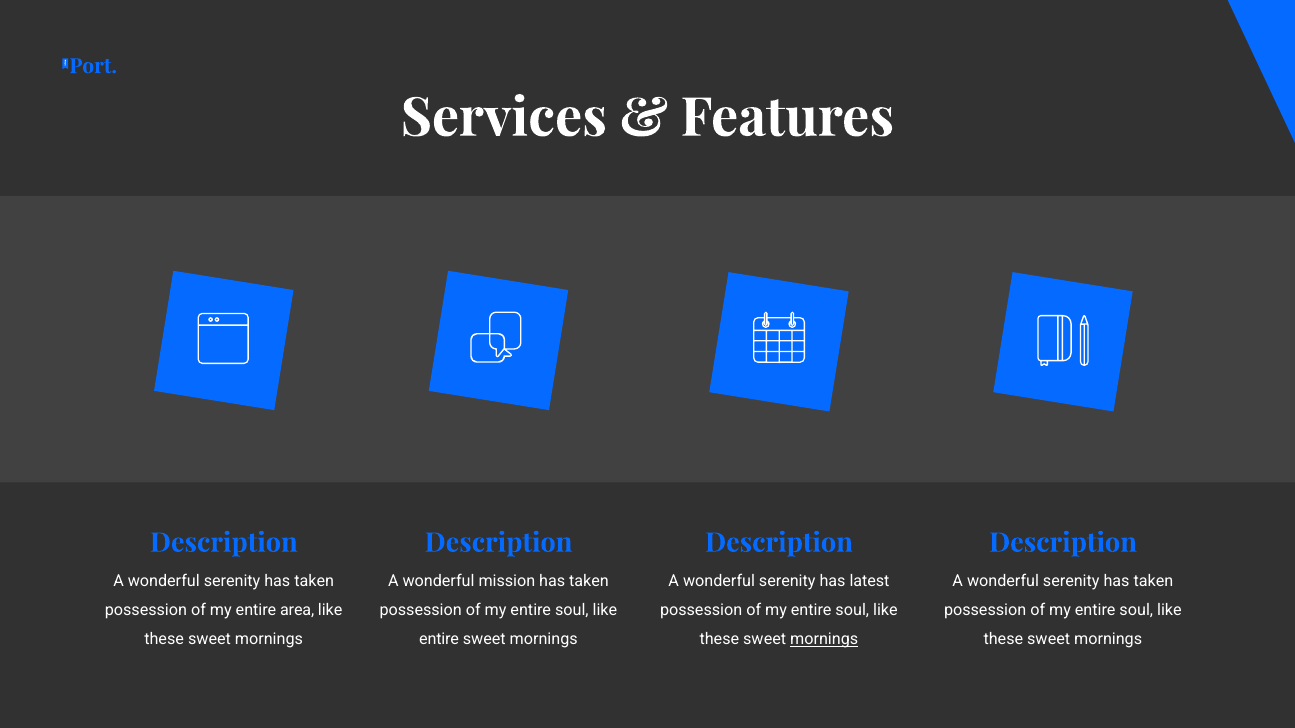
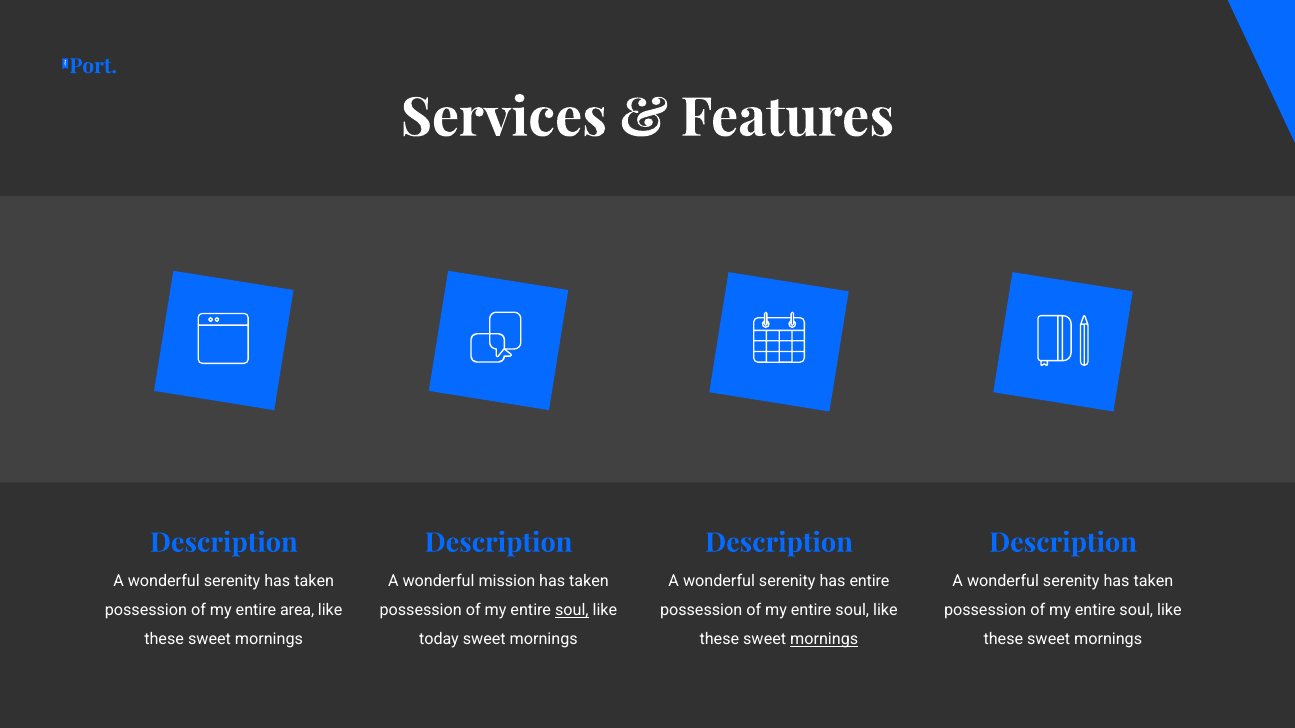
has latest: latest -> entire (870, 582)
soul underline: none -> present (572, 611)
entire: entire -> today (439, 640)
